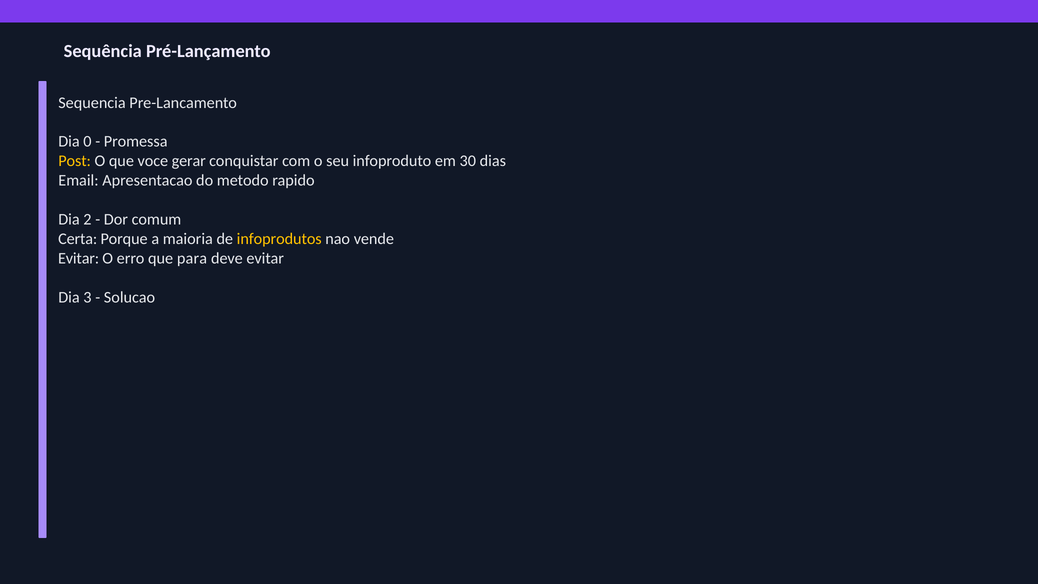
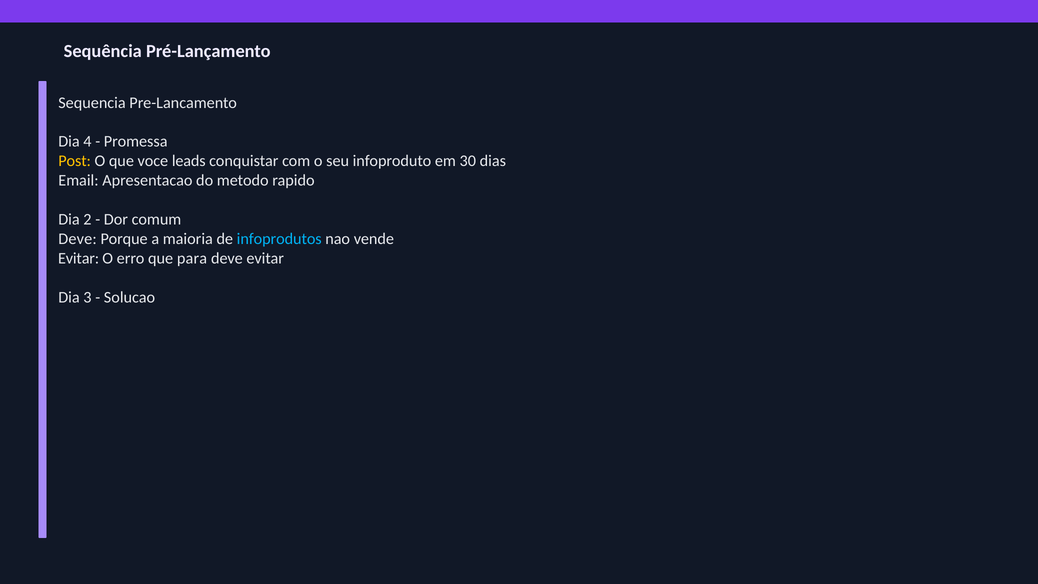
0: 0 -> 4 (87, 142)
gerar: gerar -> leads (189, 161)
Certa: Certa -> Deve (78, 239)
infoprodutos colour: yellow -> light blue (279, 239)
